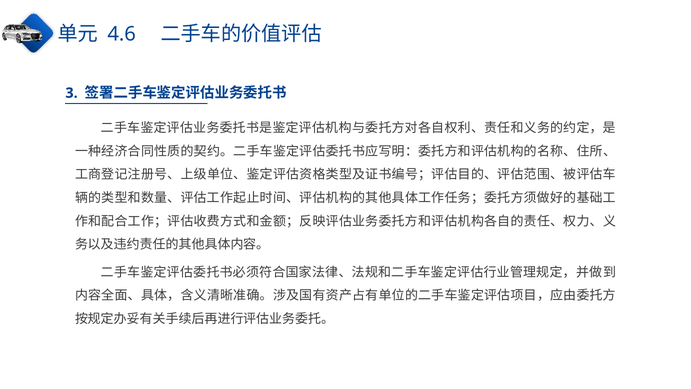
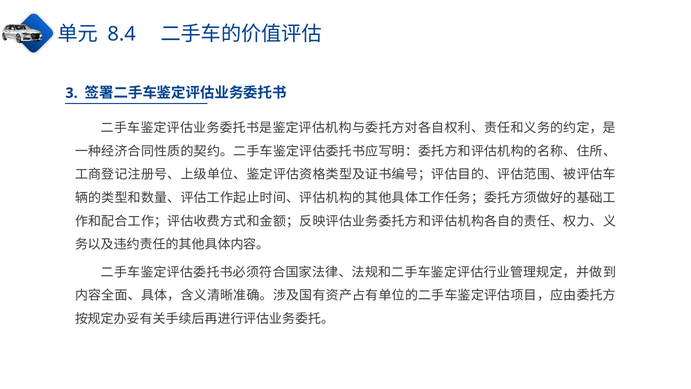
4.6: 4.6 -> 8.4 (122, 34)
